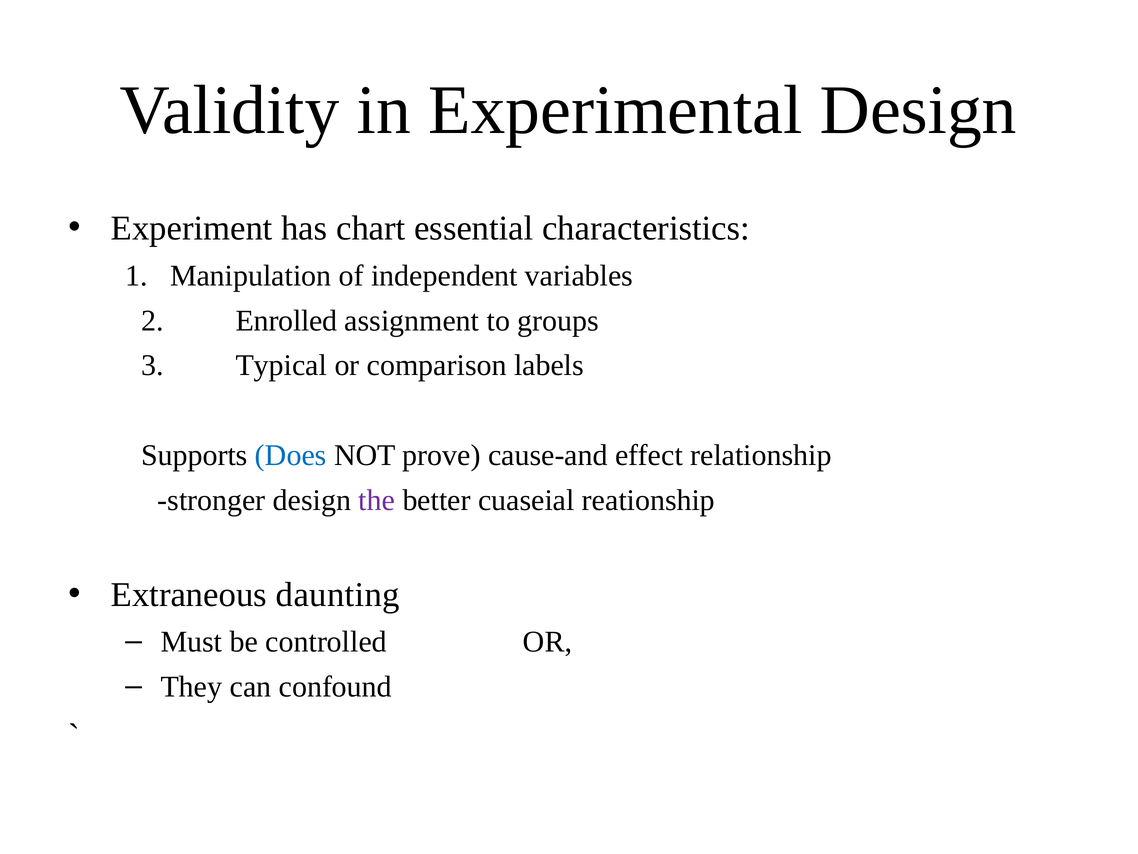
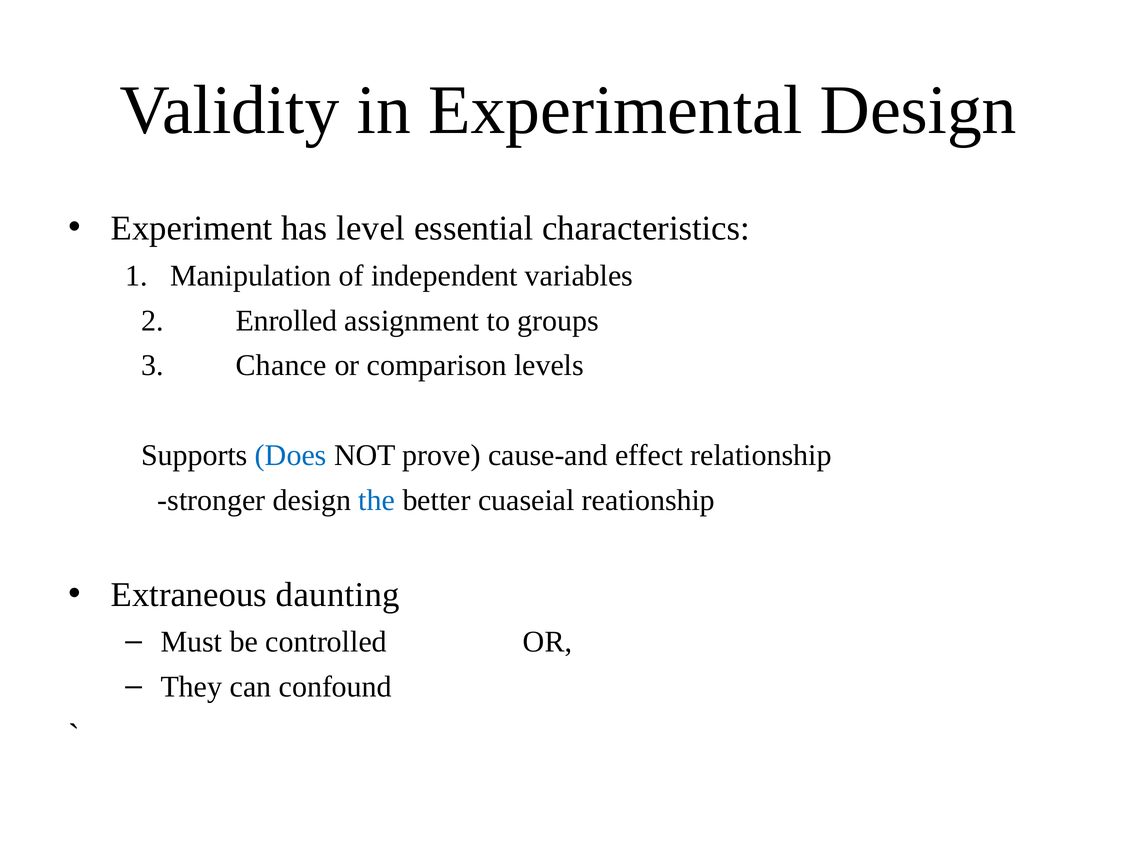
chart: chart -> level (371, 228)
Typical: Typical -> Chance (281, 365)
labels: labels -> levels (549, 365)
the colour: purple -> blue (377, 500)
